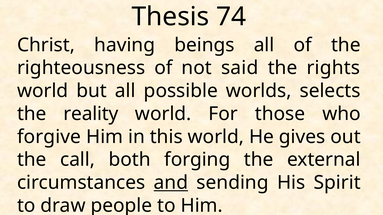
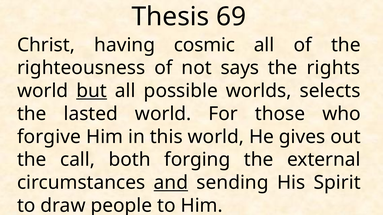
74: 74 -> 69 (231, 17)
beings: beings -> cosmic (205, 45)
said: said -> says (240, 68)
but underline: none -> present (92, 91)
reality: reality -> lasted (91, 114)
